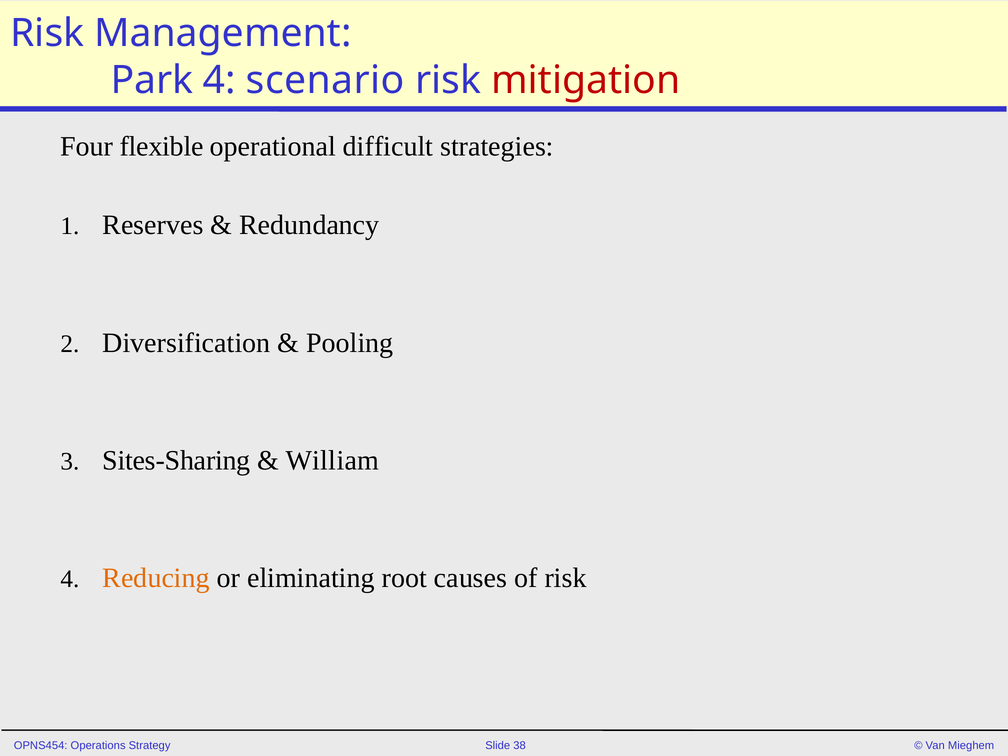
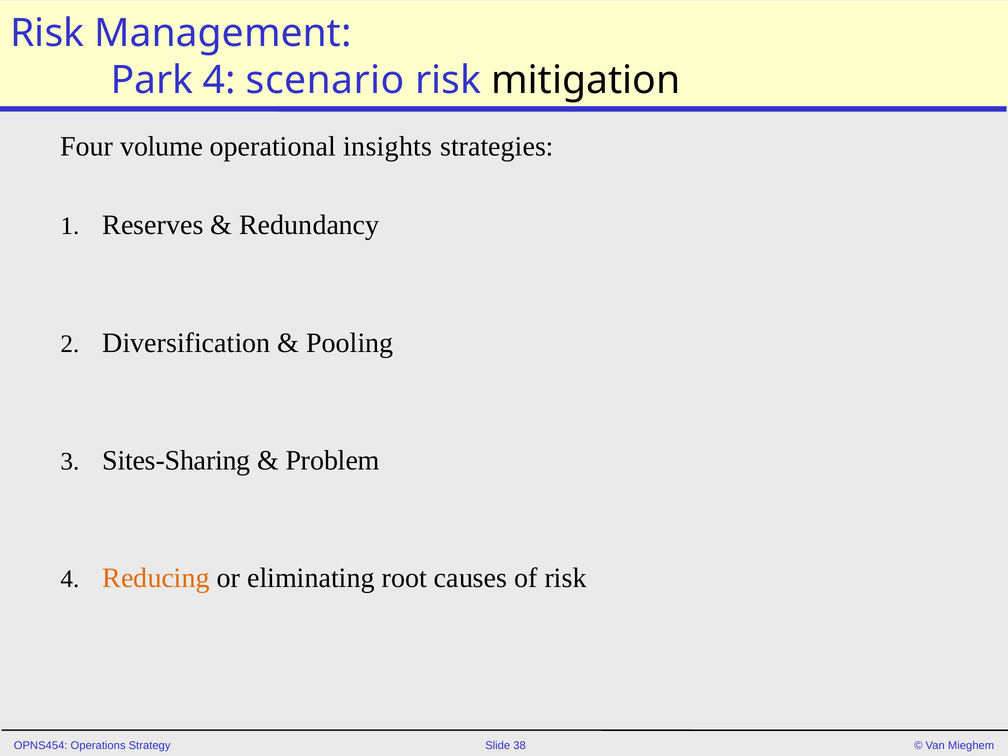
mitigation colour: red -> black (586, 80)
flexible: flexible -> volume (162, 147)
difficult: difficult -> insights (388, 147)
William: William -> Problem (333, 460)
